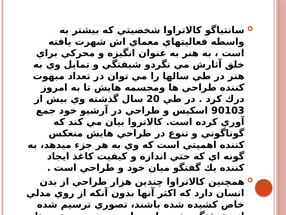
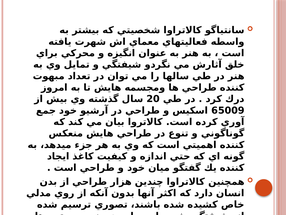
90103: 90103 -> 65009 (228, 110)
